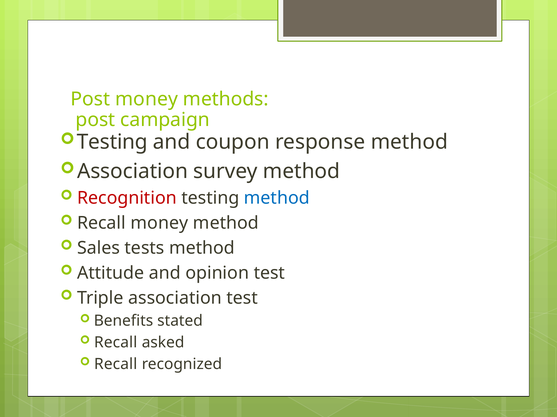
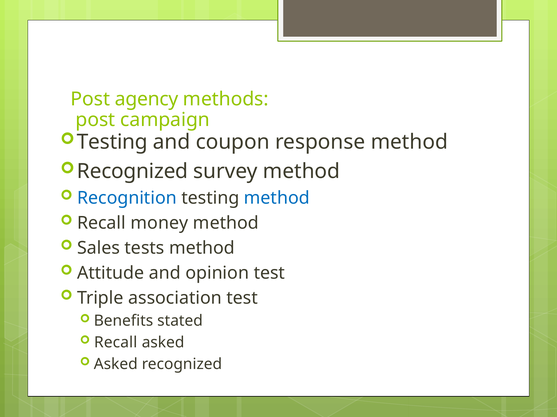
Post money: money -> agency (147, 99)
Association: Association -> Recognized (133, 172)
Recognition colour: red -> blue (127, 198)
Recall: Recall -> Asked (116, 365)
